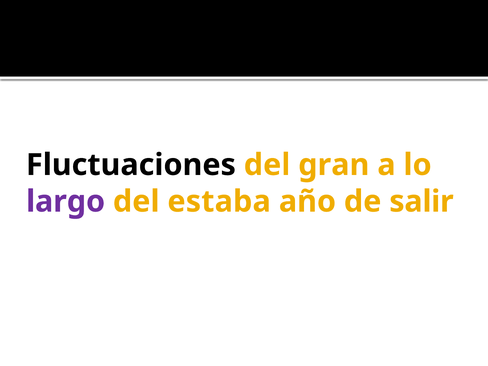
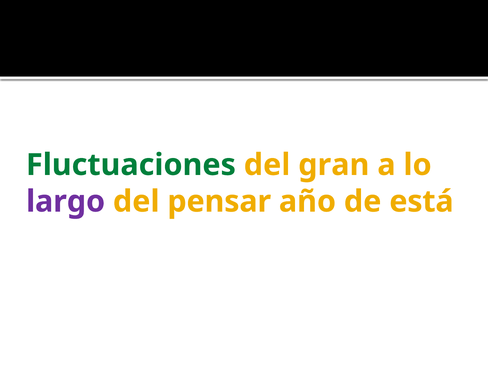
Fluctuaciones colour: black -> green (131, 165)
estaba: estaba -> pensar (219, 202)
salir: salir -> está (421, 202)
